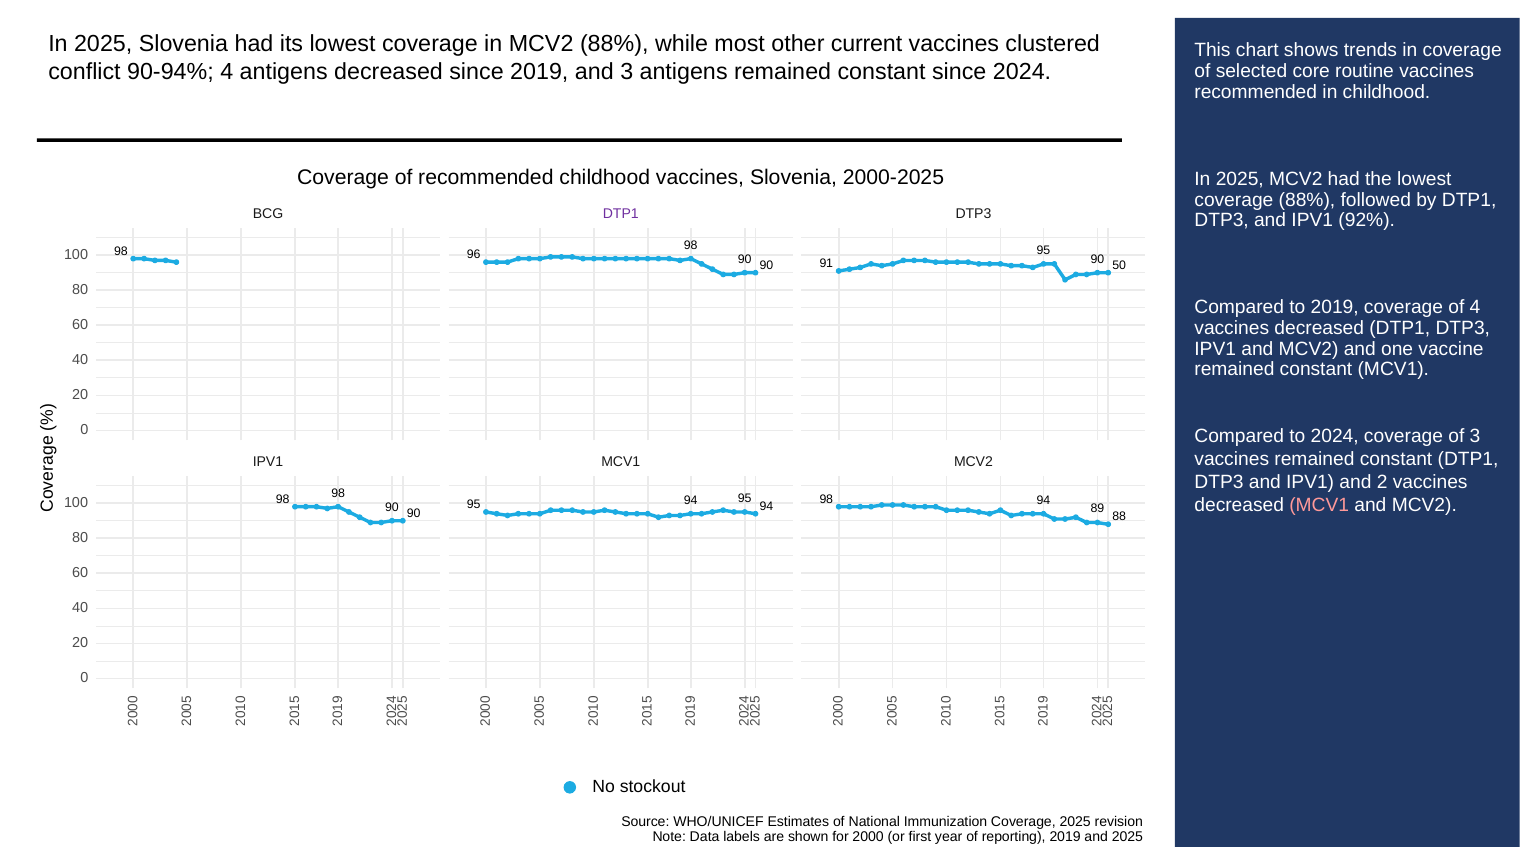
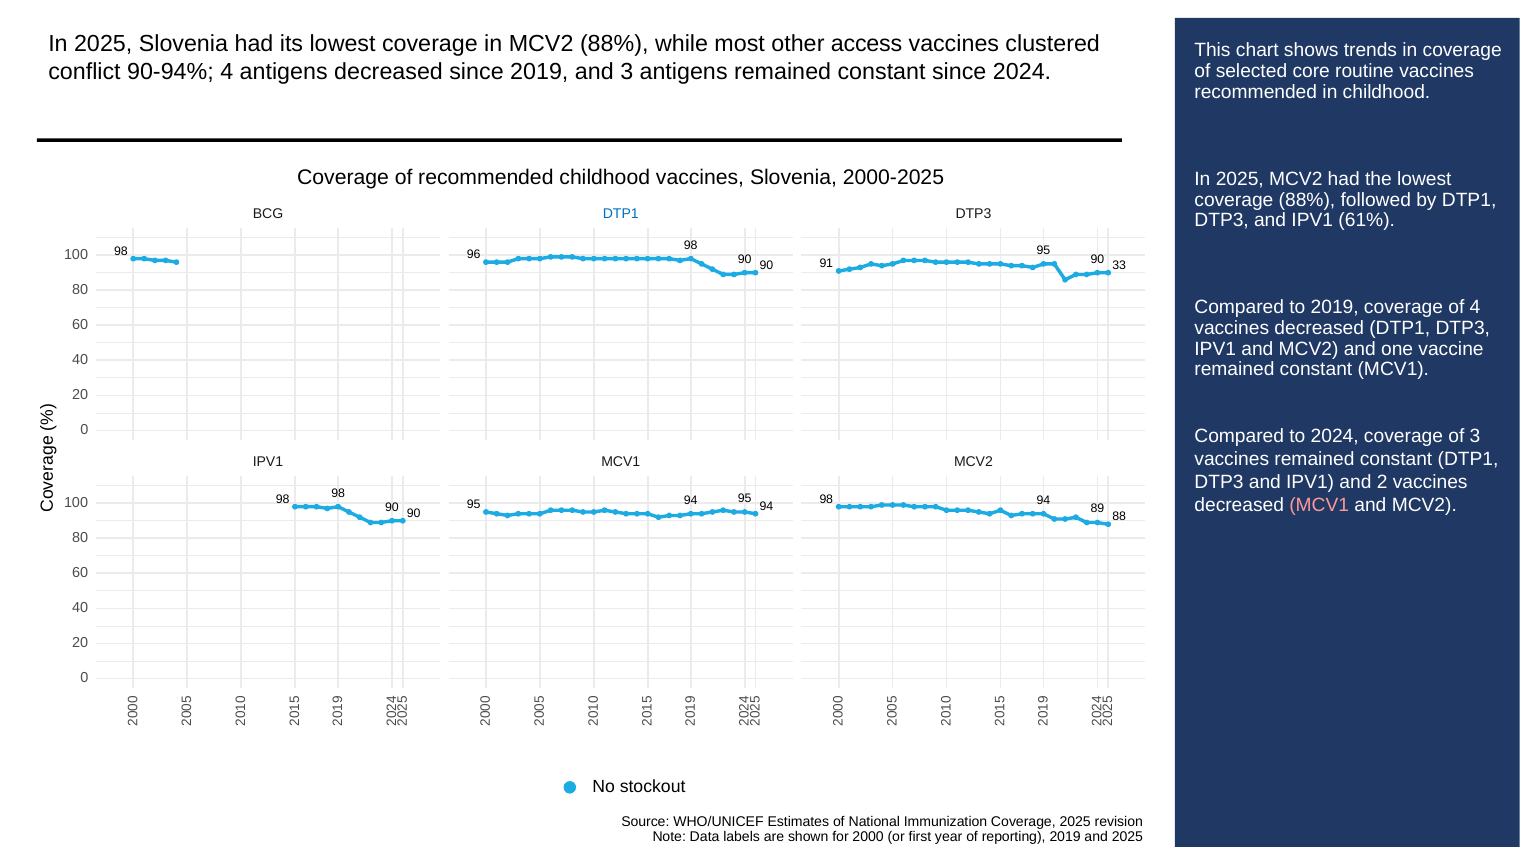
current: current -> access (867, 44)
DTP1 colour: purple -> blue (621, 214)
92%: 92% -> 61% (1367, 221)
50: 50 -> 33 (1119, 265)
